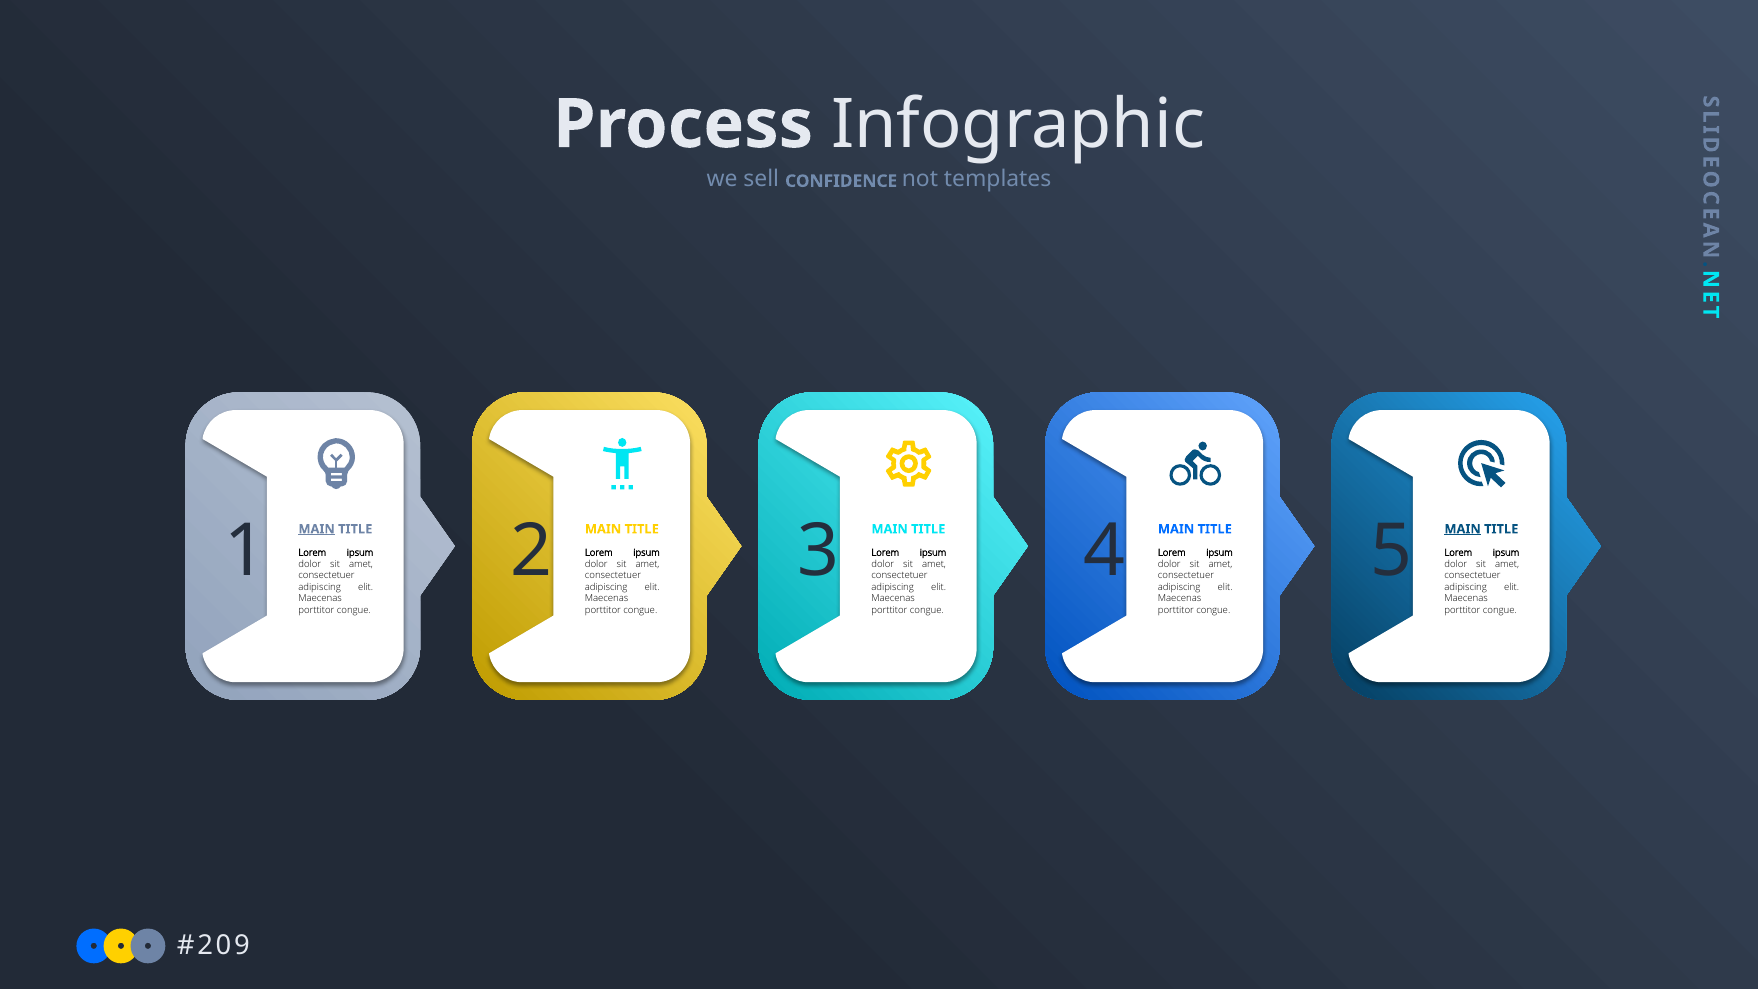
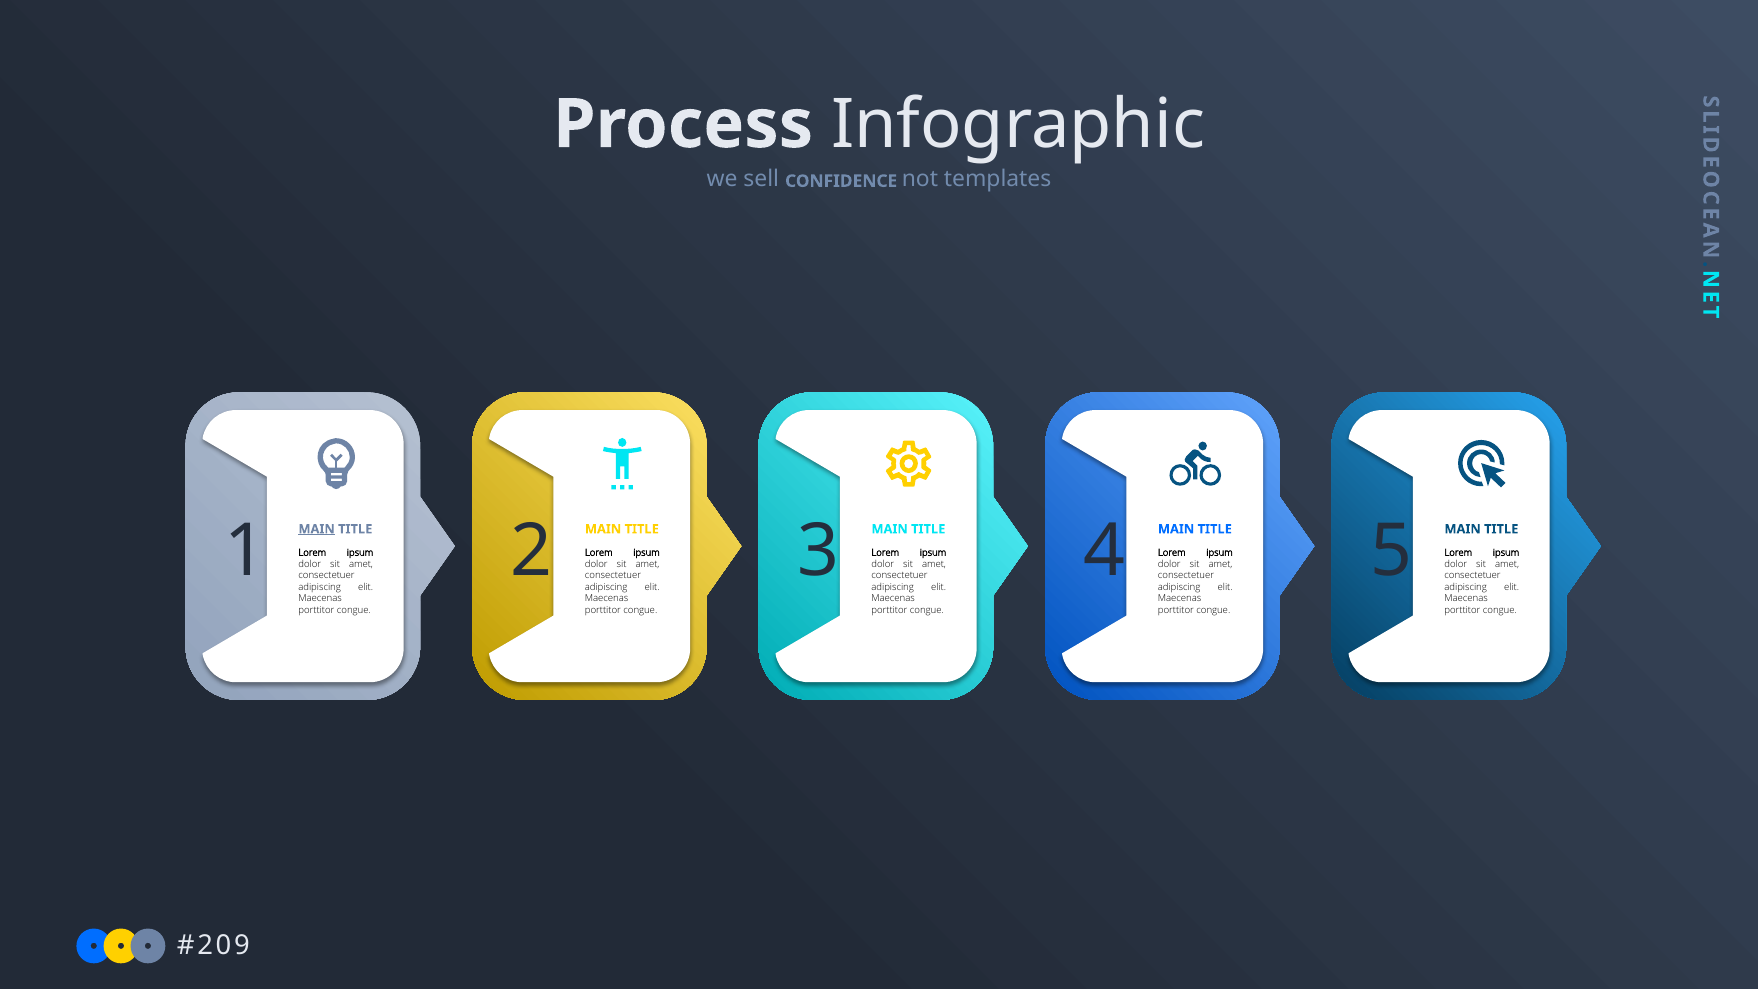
MAIN underline: present -> none (1463, 529)
